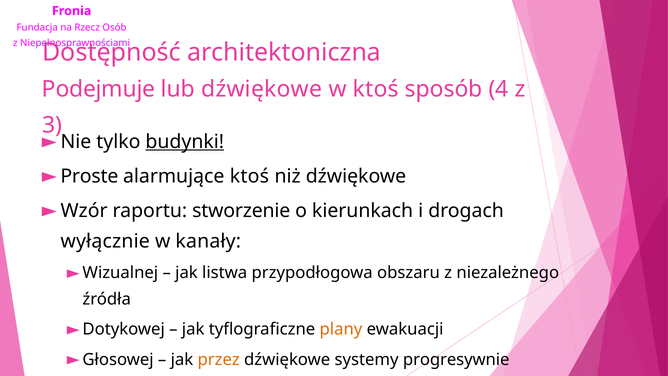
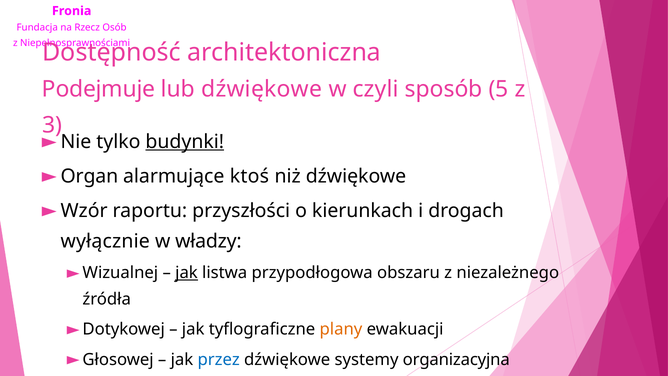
w ktoś: ktoś -> czyli (376, 89)
4: 4 -> 5 (499, 89)
Proste: Proste -> Organ (89, 176)
stworzenie: stworzenie -> przyszłości (241, 211)
kanały: kanały -> władzy (208, 241)
jak underline: none -> present (186, 273)
przez colour: orange -> blue (219, 359)
progresywnie: progresywnie -> organizacyjna (456, 359)
